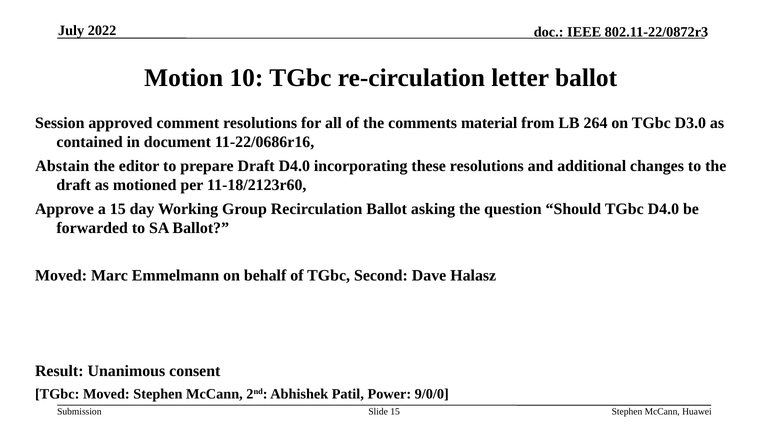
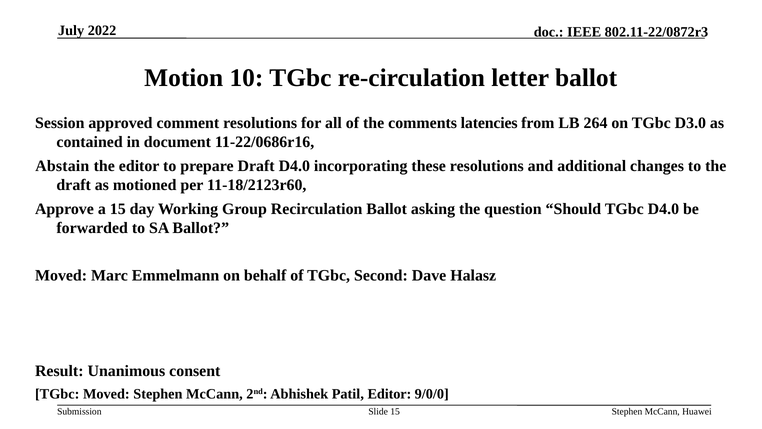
material: material -> latencies (489, 123)
Patil Power: Power -> Editor (389, 394)
